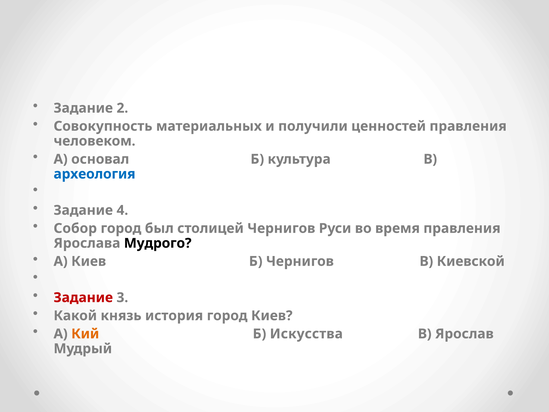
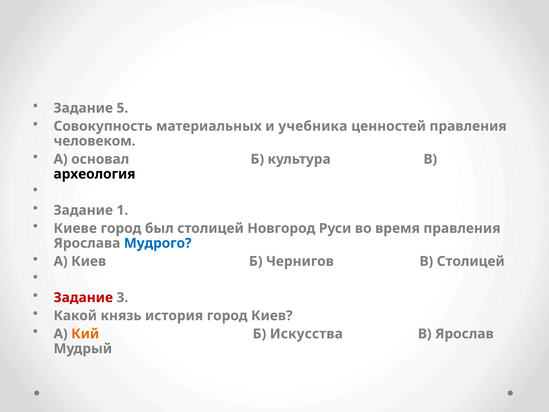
2: 2 -> 5 (122, 108)
получили: получили -> учебника (313, 126)
археология colour: blue -> black (95, 174)
4: 4 -> 1 (122, 210)
Собор: Собор -> Киеве (75, 228)
столицей Чернигов: Чернигов -> Новгород (281, 228)
Мудрого colour: black -> blue (158, 243)
В Киевской: Киевской -> Столицей (471, 261)
